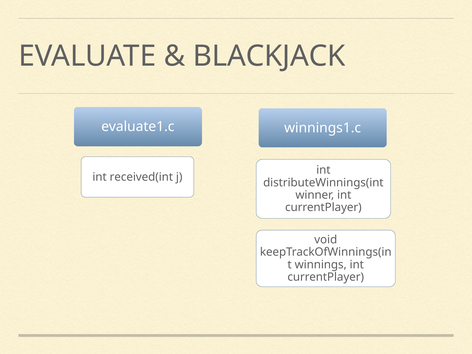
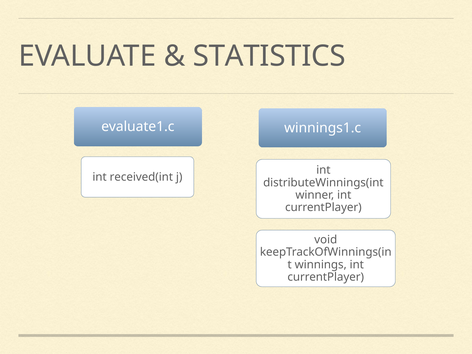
BLACKJACK: BLACKJACK -> STATISTICS (269, 56)
